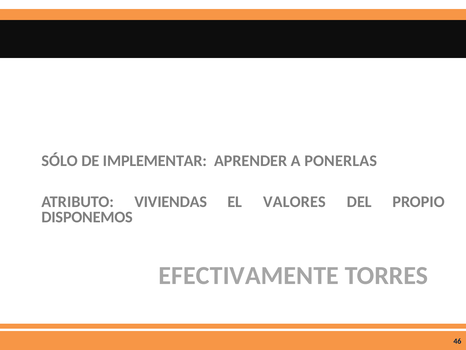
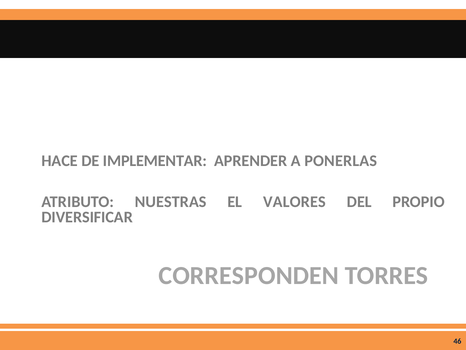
SÓLO: SÓLO -> HACE (60, 161)
VIVIENDAS: VIVIENDAS -> NUESTRAS (171, 201)
DISPONEMOS: DISPONEMOS -> DIVERSIFICAR (87, 217)
EFECTIVAMENTE: EFECTIVAMENTE -> CORRESPONDEN (249, 275)
